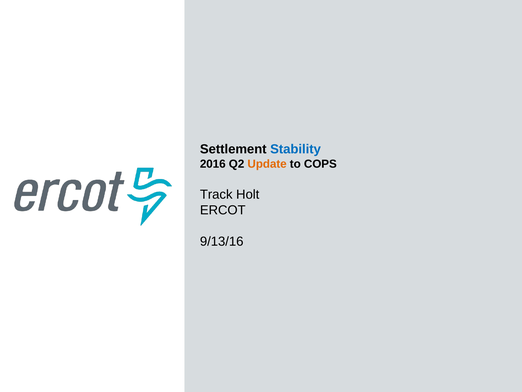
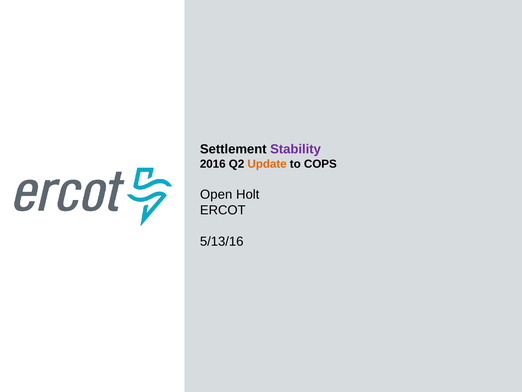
Stability colour: blue -> purple (296, 149)
Track: Track -> Open (216, 194)
9/13/16: 9/13/16 -> 5/13/16 (222, 241)
